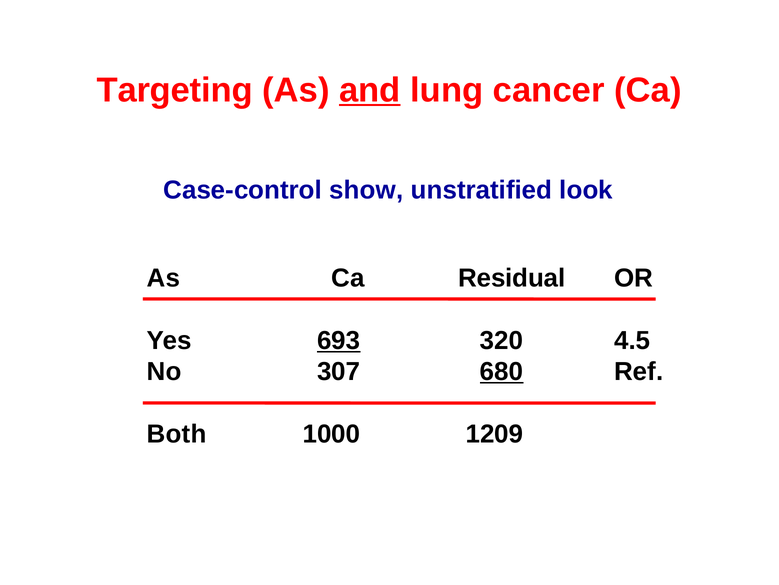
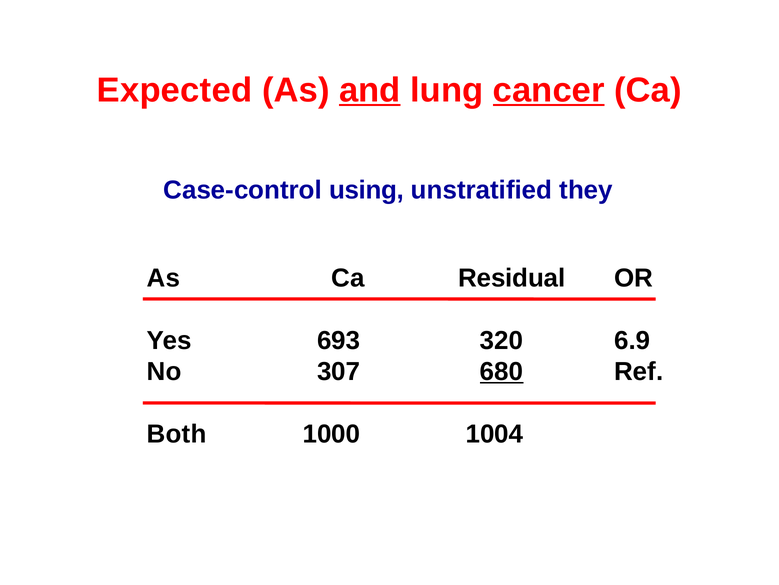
Targeting: Targeting -> Expected (175, 90)
cancer underline: none -> present (549, 90)
show: show -> using (367, 190)
look: look -> they (586, 190)
693 underline: present -> none (339, 340)
4.5: 4.5 -> 6.9 (632, 340)
1209: 1209 -> 1004 (494, 434)
